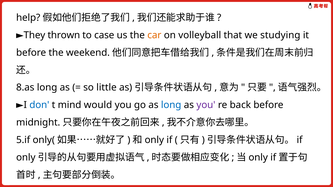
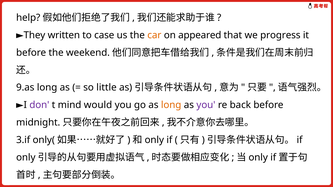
thrown: thrown -> written (64, 35)
volleyball: volleyball -> appeared (200, 35)
studying: studying -> progress (280, 35)
8.as: 8.as -> 9.as (25, 88)
don colour: blue -> purple (39, 105)
long colour: blue -> orange (171, 105)
5.if: 5.if -> 3.if (23, 140)
